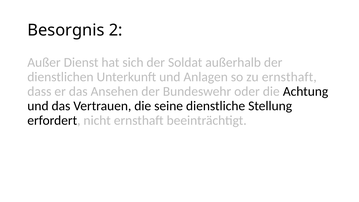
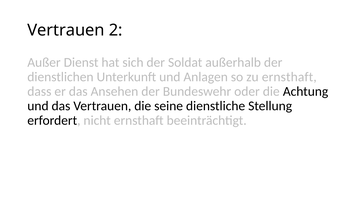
Besorgnis: Besorgnis -> Vertrauen (66, 30)
